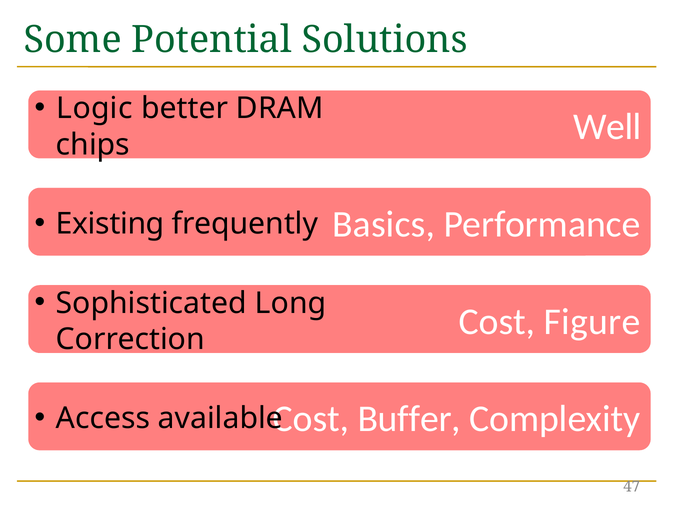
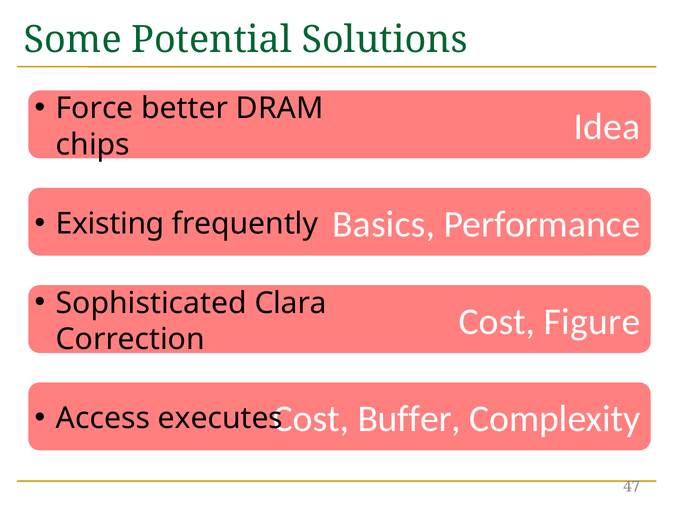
Logic: Logic -> Force (95, 108)
Well: Well -> Idea (607, 127)
Long: Long -> Clara (291, 303)
available: available -> executes (220, 419)
